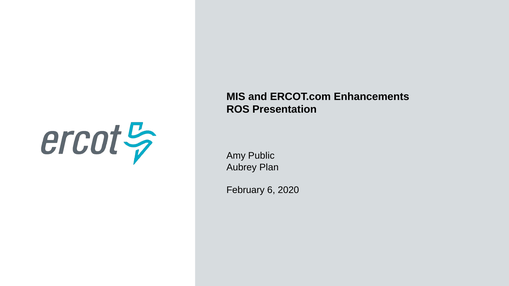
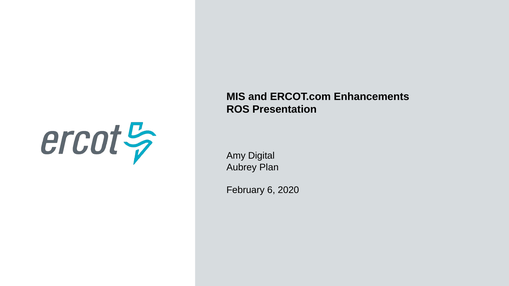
Public: Public -> Digital (261, 156)
